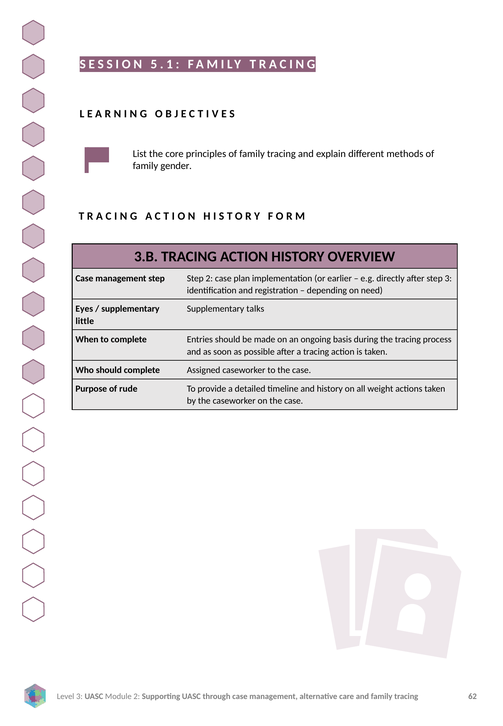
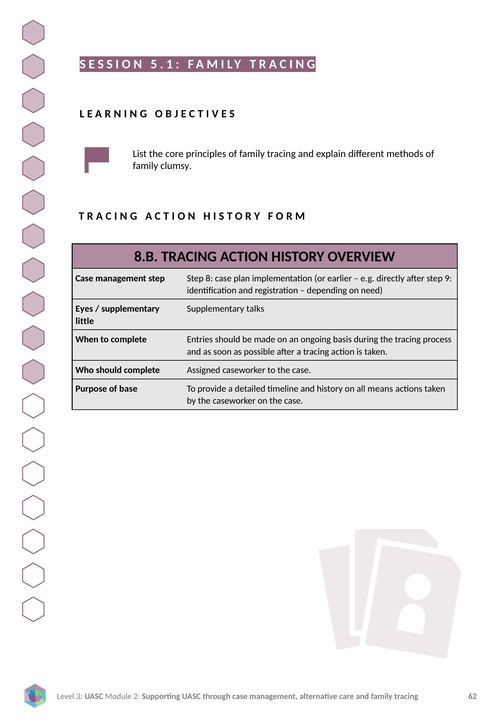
gender: gender -> clumsy (176, 166)
3.B: 3.B -> 8.B (146, 257)
Step 2: 2 -> 8 (209, 278)
step 3: 3 -> 9 (448, 278)
rude: rude -> base (128, 389)
weight: weight -> means (380, 389)
